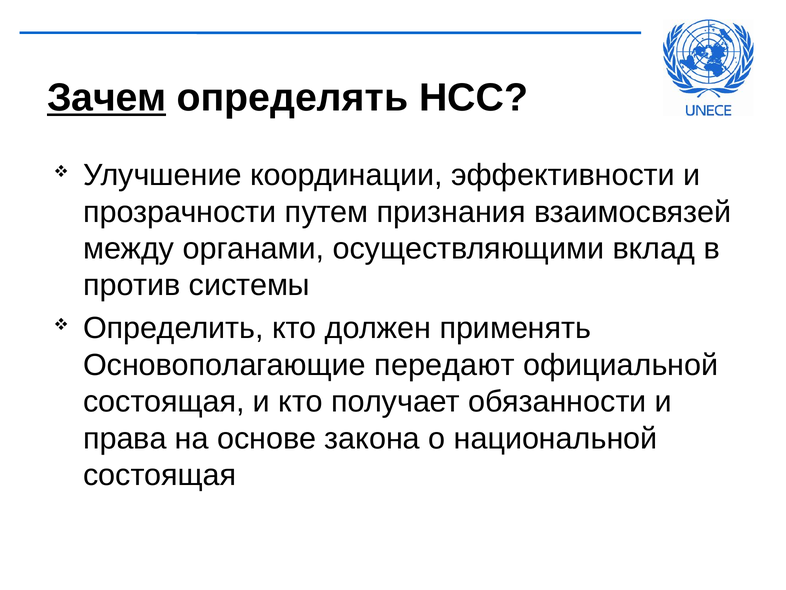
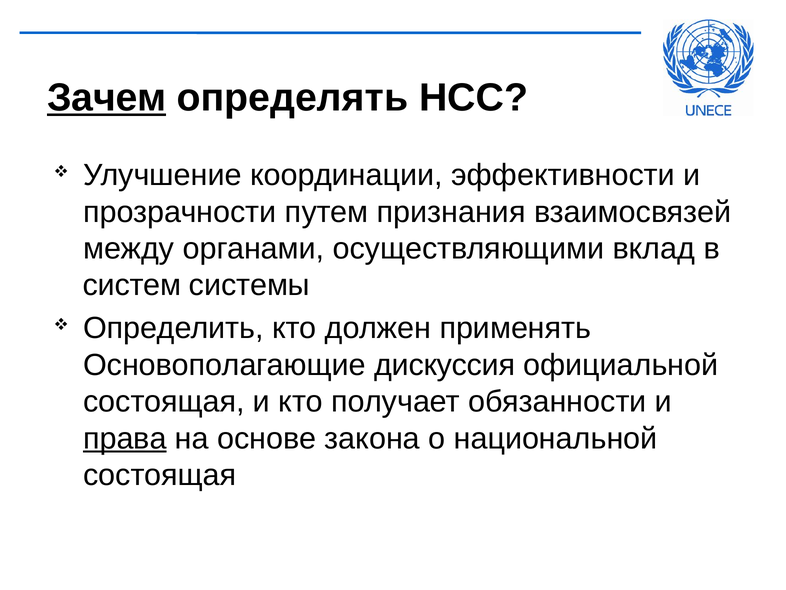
против: против -> систем (132, 285)
передают: передают -> дискуссия (445, 365)
права underline: none -> present (125, 438)
